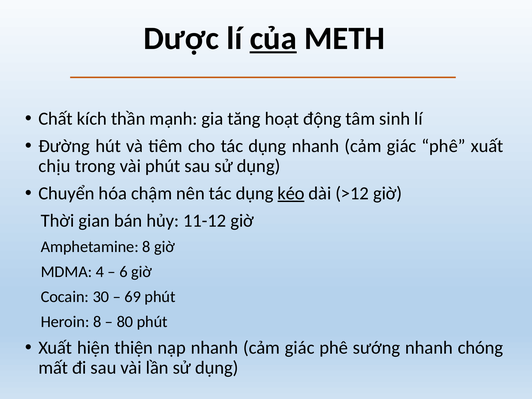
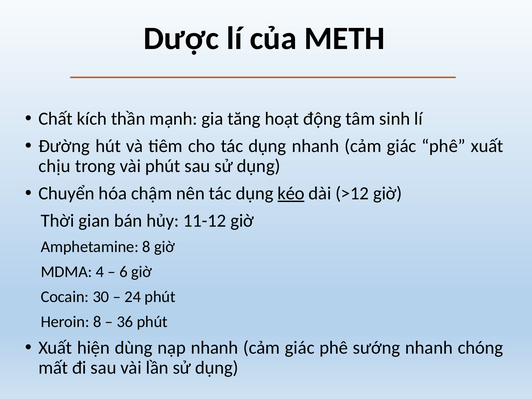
của underline: present -> none (273, 38)
69: 69 -> 24 (133, 297)
80: 80 -> 36 (125, 322)
thiện: thiện -> dùng (134, 348)
